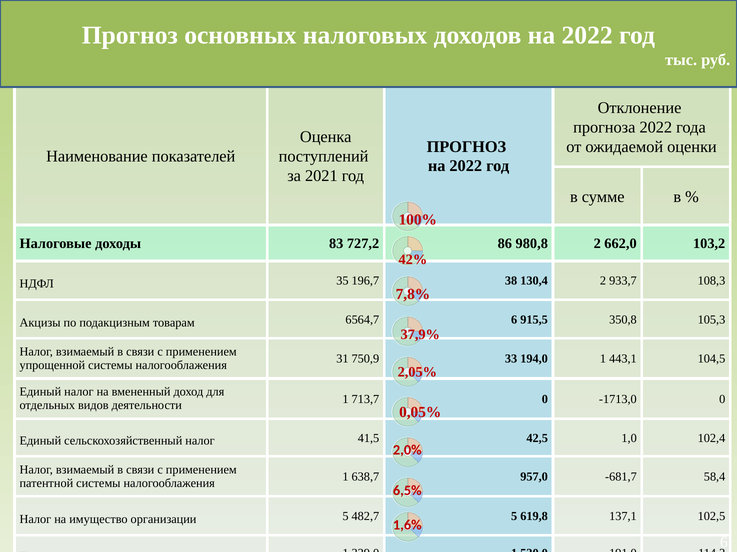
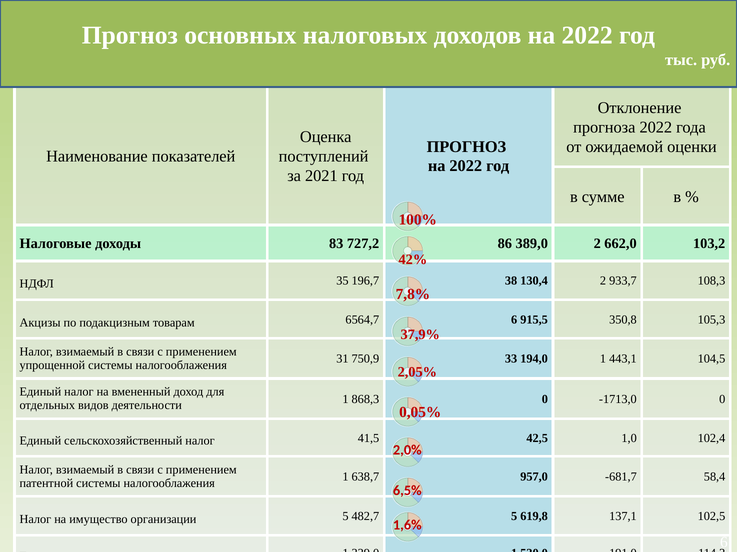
980,8: 980,8 -> 389,0 (532, 244)
713,7: 713,7 -> 868,3 (365, 400)
